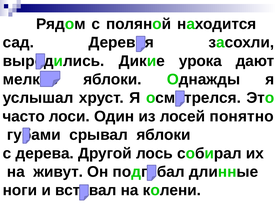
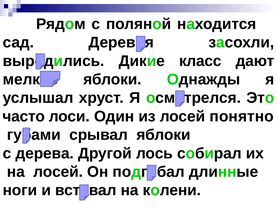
урока: урока -> класс (200, 61)
на живут: живут -> лосей (58, 172)
